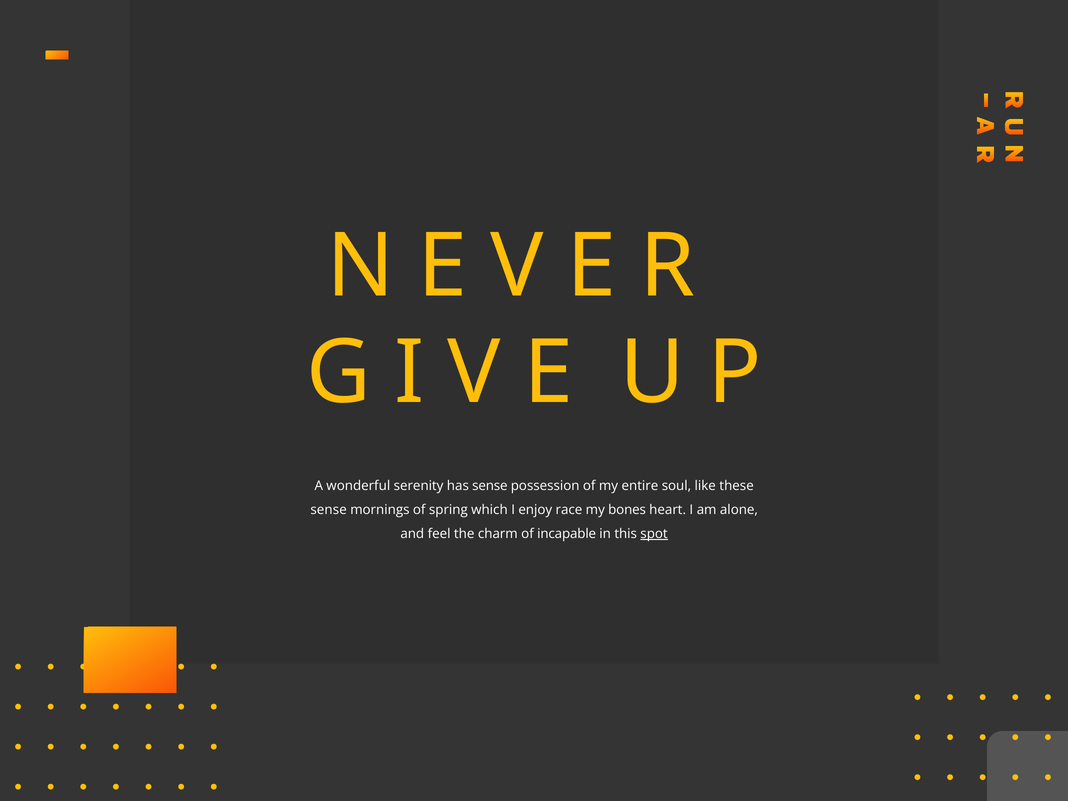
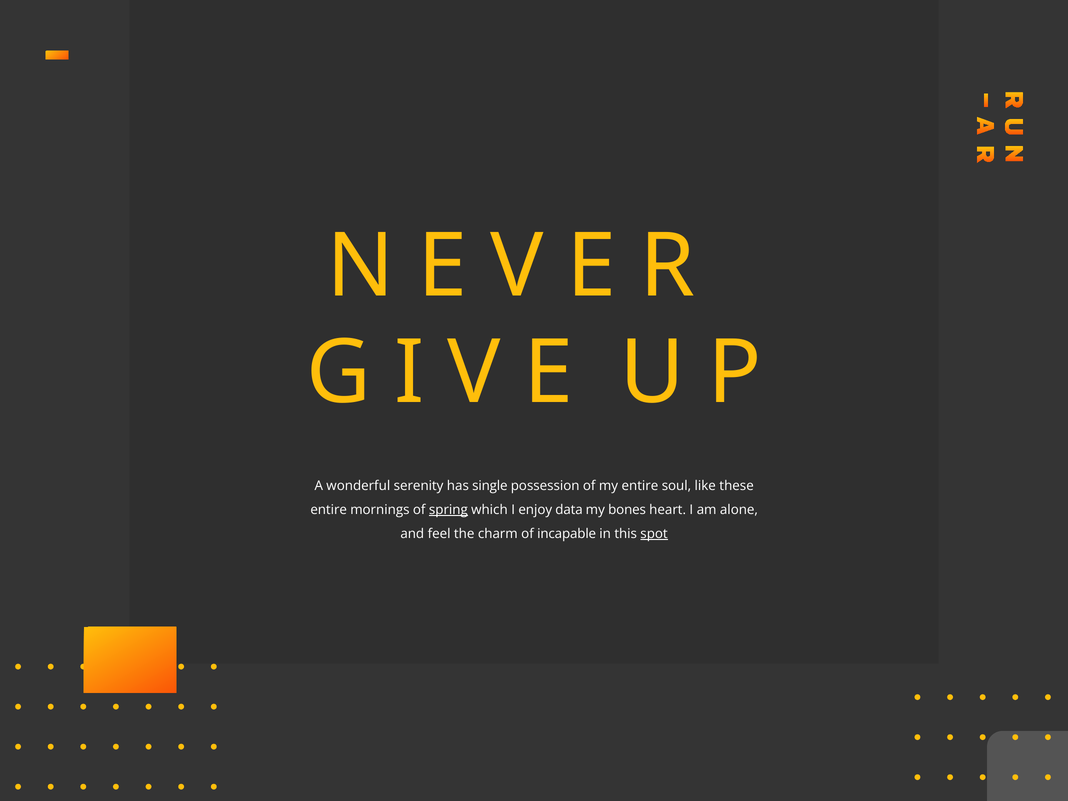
has sense: sense -> single (490, 486)
sense: sense -> entire (329, 510)
spring underline: none -> present (448, 510)
race: race -> data (569, 510)
